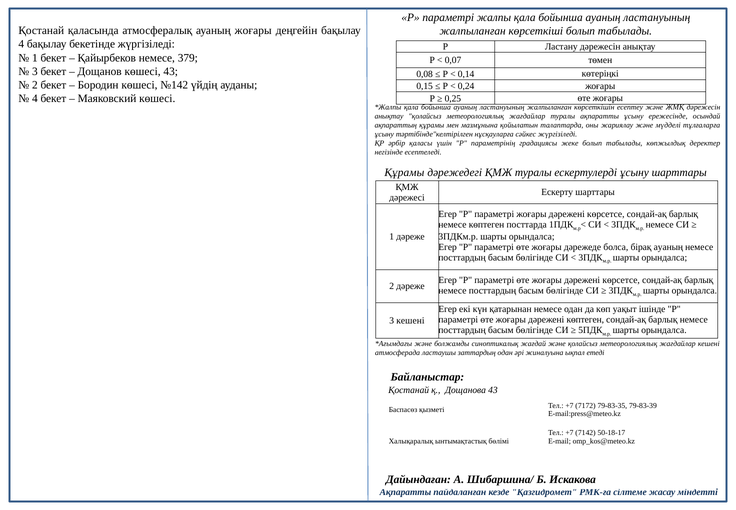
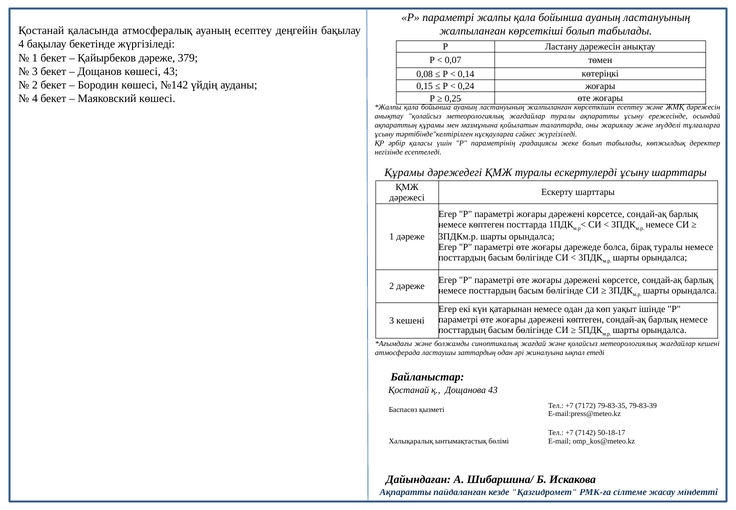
ауаның жоғары: жоғары -> есептеу (253, 31)
Қайырбеков немесе: немесе -> дәреже (157, 58)
бірақ ауаның: ауаның -> туралы (668, 247)
